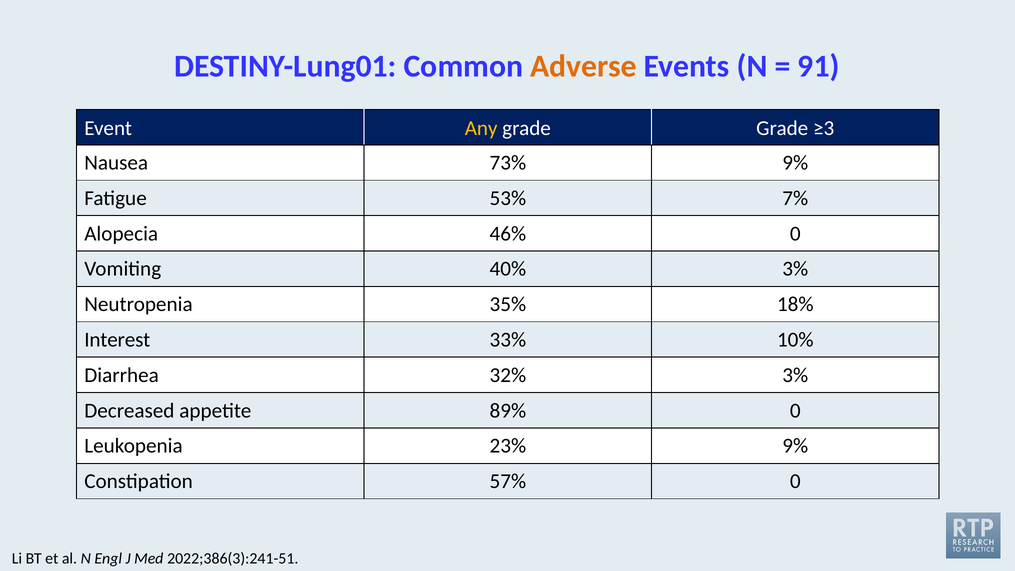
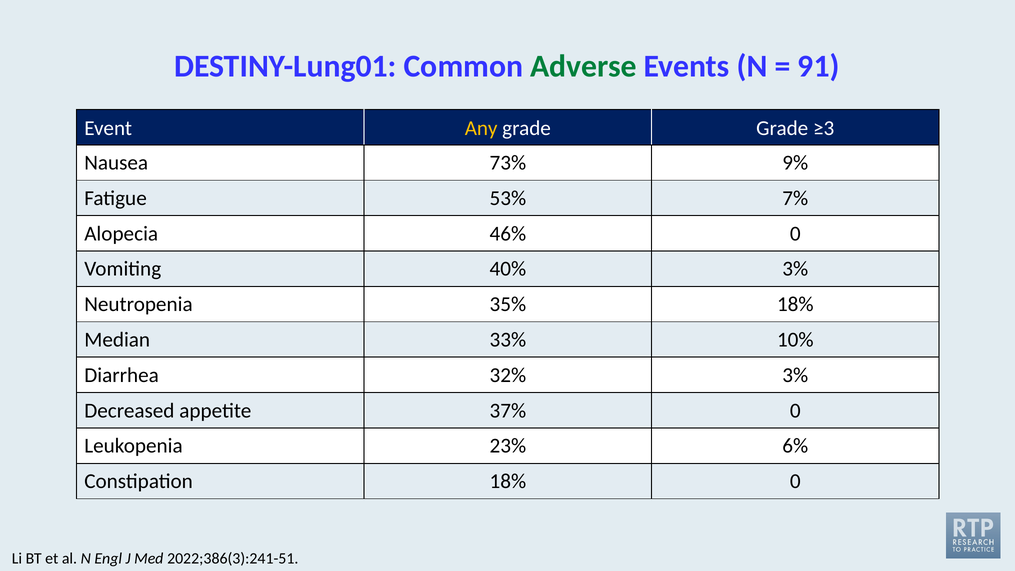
Adverse colour: orange -> green (583, 66)
Interest: Interest -> Median (117, 340)
89%: 89% -> 37% (508, 410)
23% 9%: 9% -> 6% (795, 446)
Constipation 57%: 57% -> 18% (508, 481)
